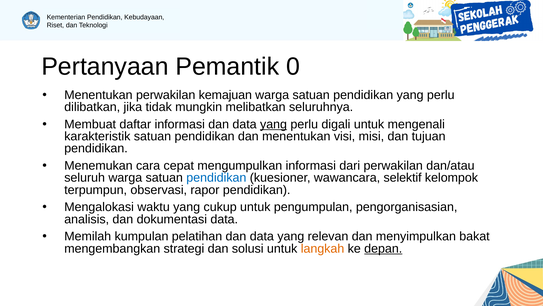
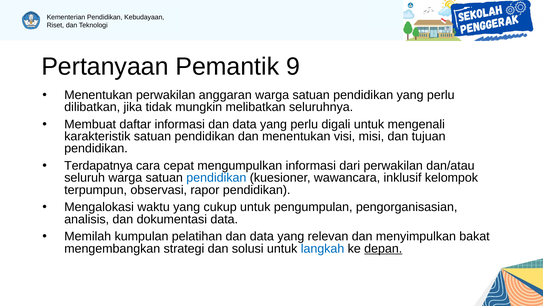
0: 0 -> 9 (293, 66)
kemajuan: kemajuan -> anggaran (225, 95)
yang underline: present -> none (274, 124)
Menemukan: Menemukan -> Terdapatnya (99, 165)
selektif: selektif -> inklusif (403, 177)
langkah colour: orange -> blue (323, 248)
